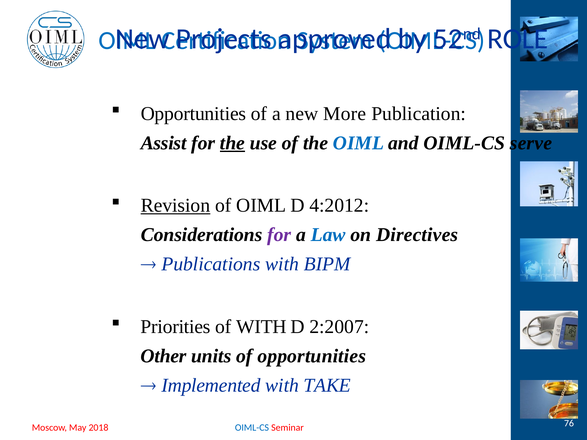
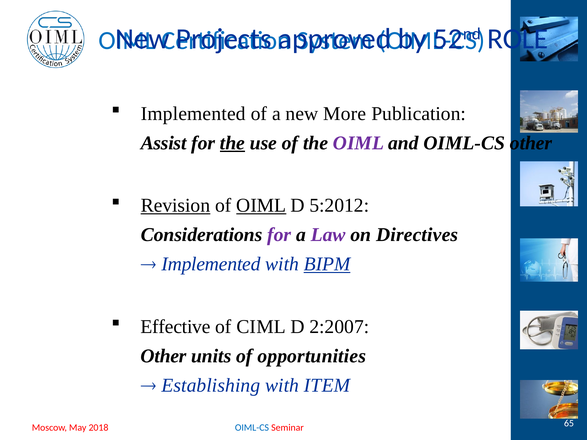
Opportunities: Opportunities -> Implemented (193, 114)
OIML colour: blue -> purple (358, 143)
OIML-CS serve: serve -> other (531, 143)
OIML underline: none -> present (261, 206)
4:2012: 4:2012 -> 5:2012 (339, 206)
Law colour: blue -> purple (328, 235)
Publications: Publications -> Implemented (211, 264)
BIPM underline: none -> present (327, 264)
Priorities: Priorities -> Effective (176, 327)
of WITH: WITH -> CIML (261, 327)
Implemented: Implemented -> Establishing (211, 386)
TAKE: TAKE -> ITEM (327, 386)
76: 76 -> 65 (569, 424)
